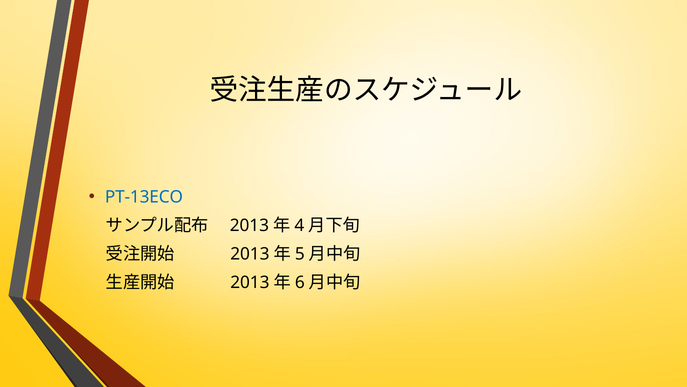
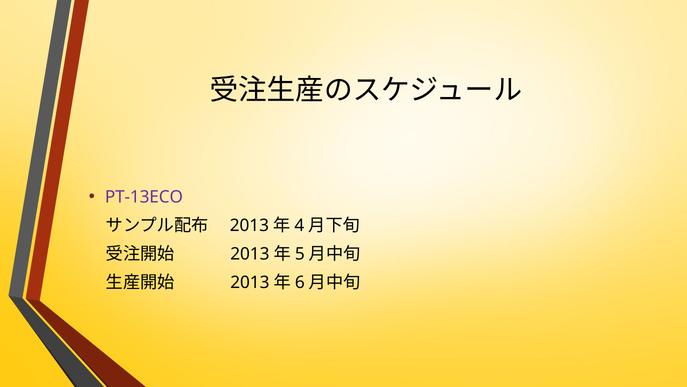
PT-13ECO colour: blue -> purple (144, 197)
